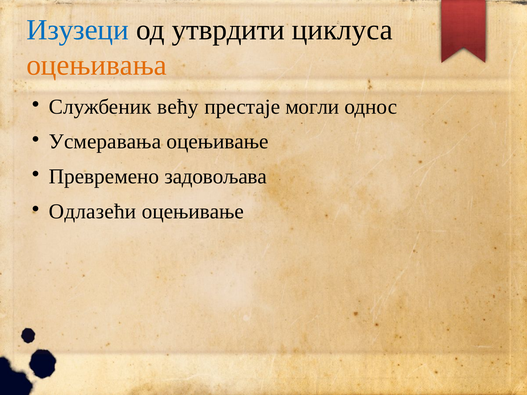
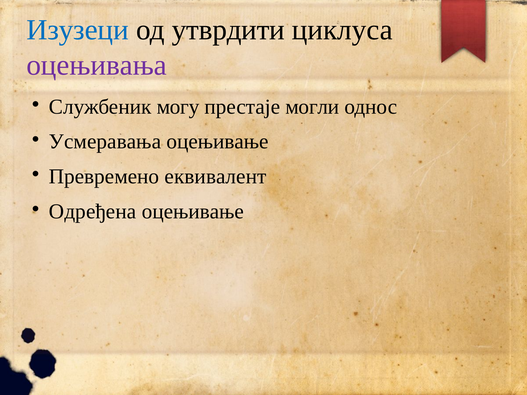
оцењивања colour: orange -> purple (97, 65)
већу: већу -> могу (178, 107)
задовољава: задовољава -> еквивалент (216, 177)
Одлазећи: Одлазећи -> Одређена (93, 212)
